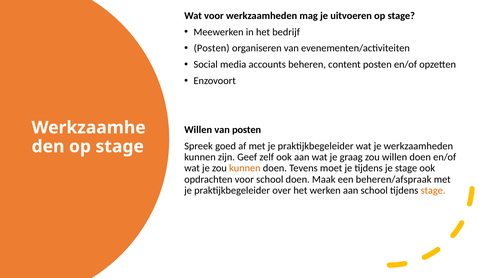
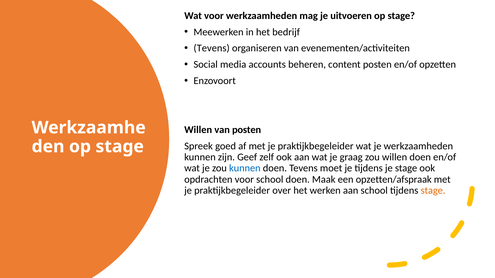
Posten: Posten -> Tevens (212, 48)
kunnen colour: orange -> blue (245, 168)
beheren/afspraak: beheren/afspraak -> opzetten/afspraak (394, 180)
